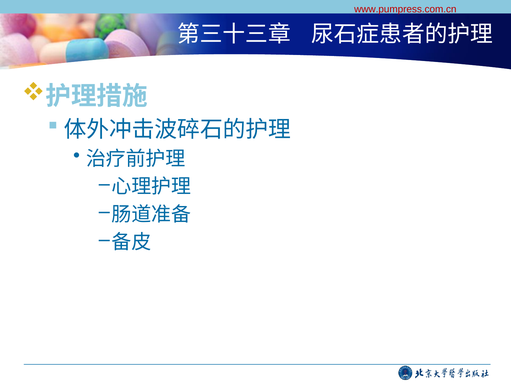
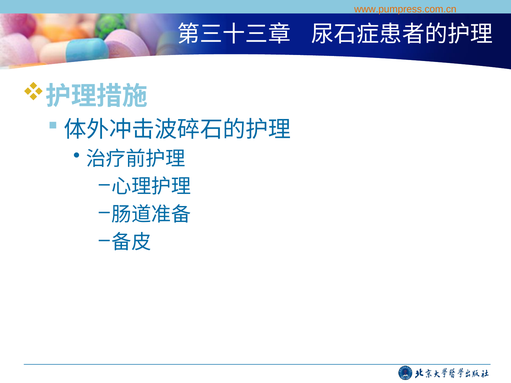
www.pumpress.com.cn colour: red -> orange (405, 9)
